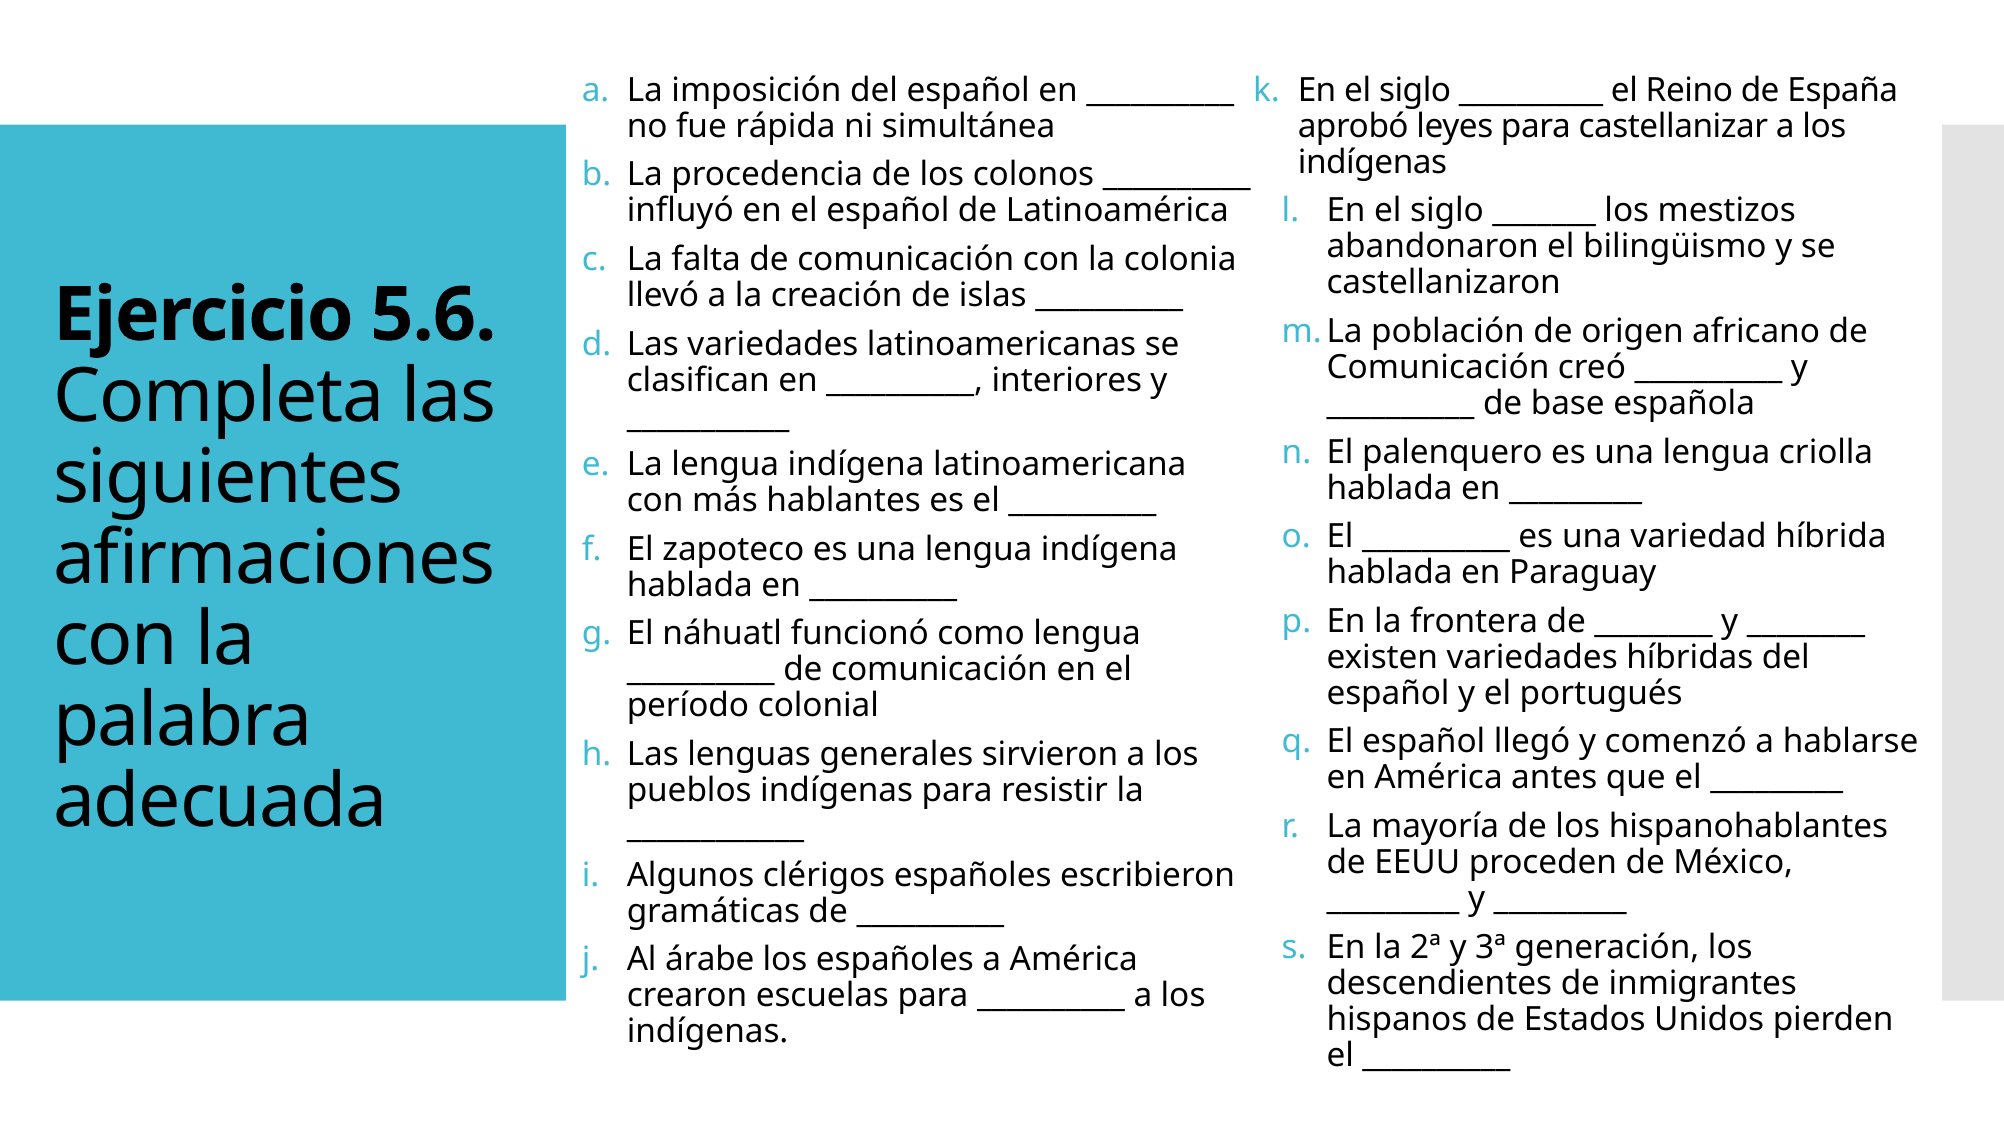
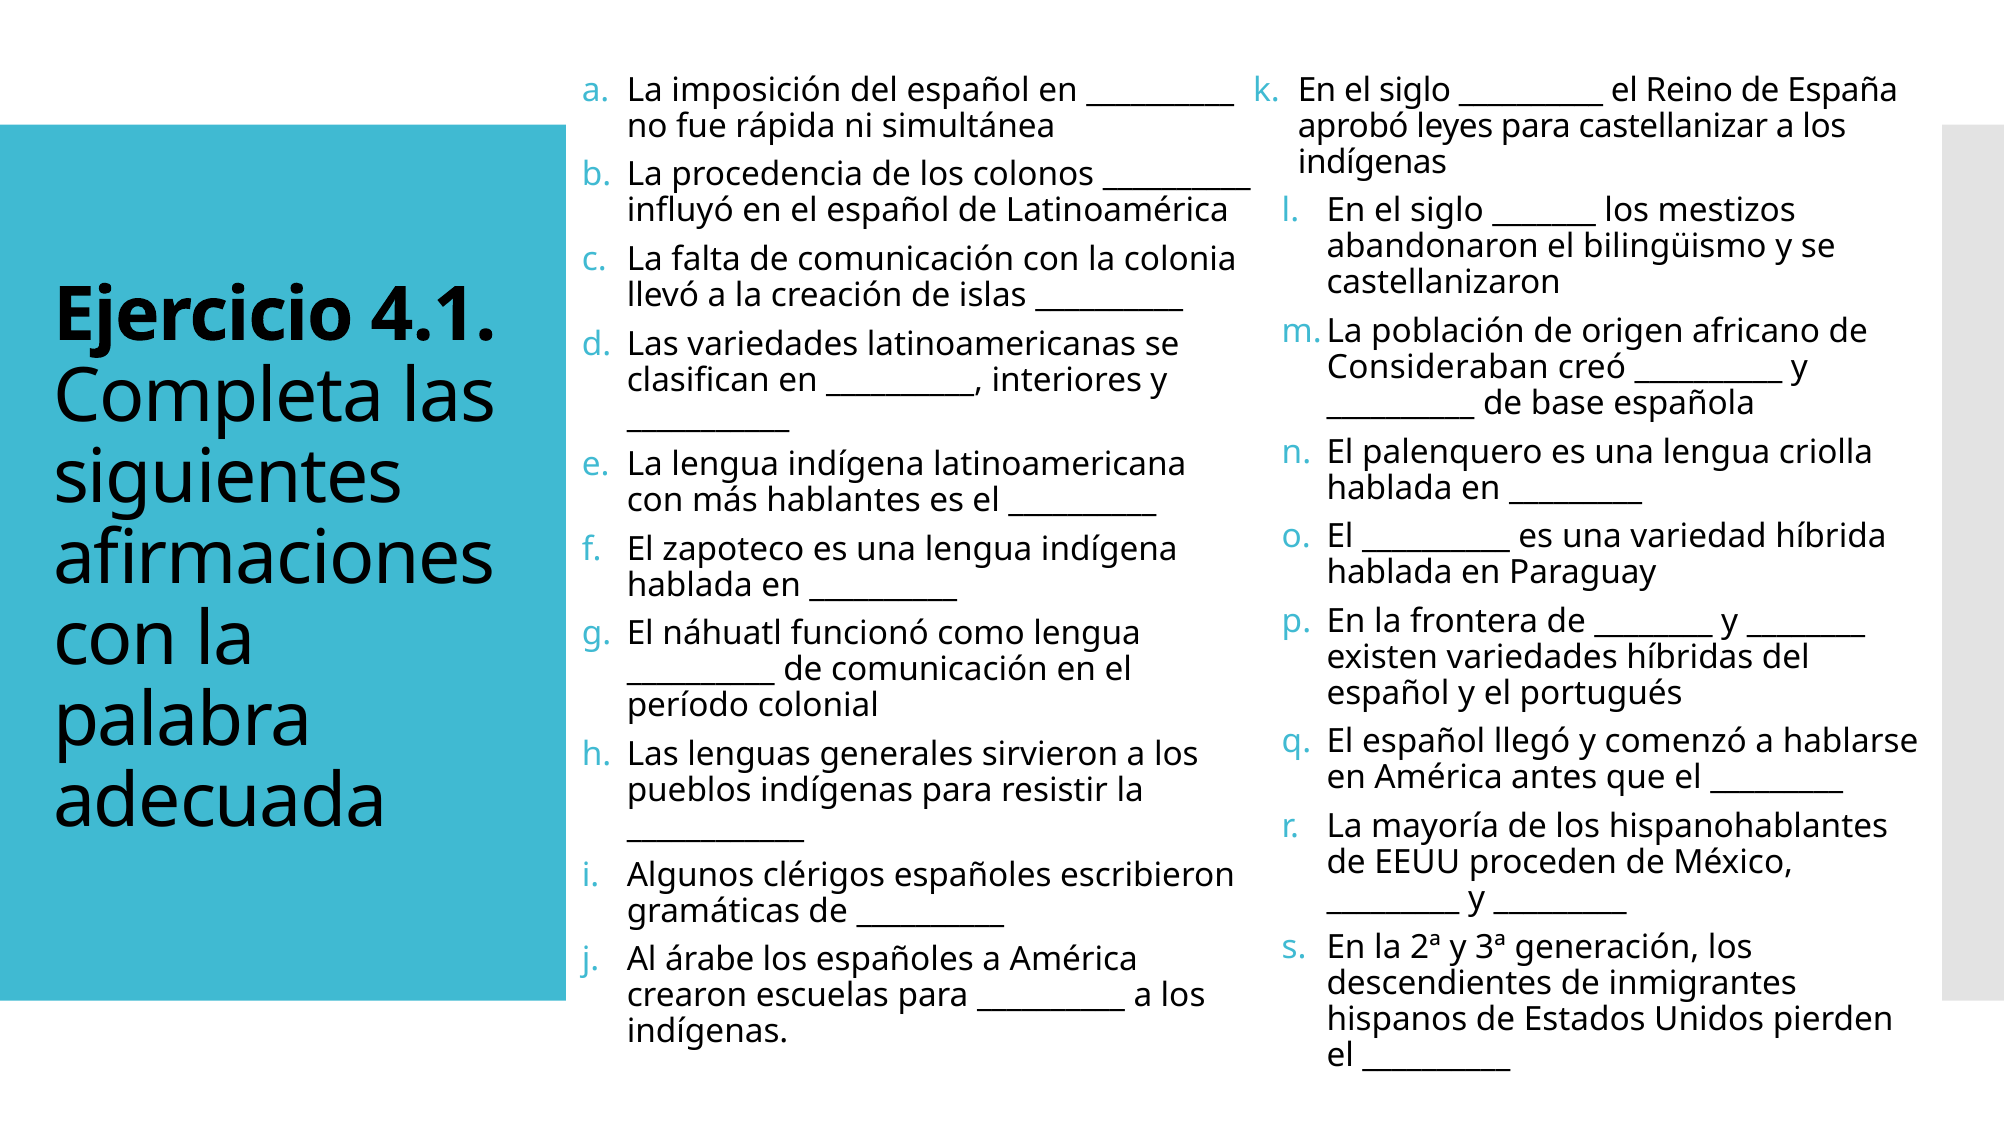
5.6: 5.6 -> 4.1 (433, 315)
Comunicación: Comunicación -> Consideraban (1438, 368)
